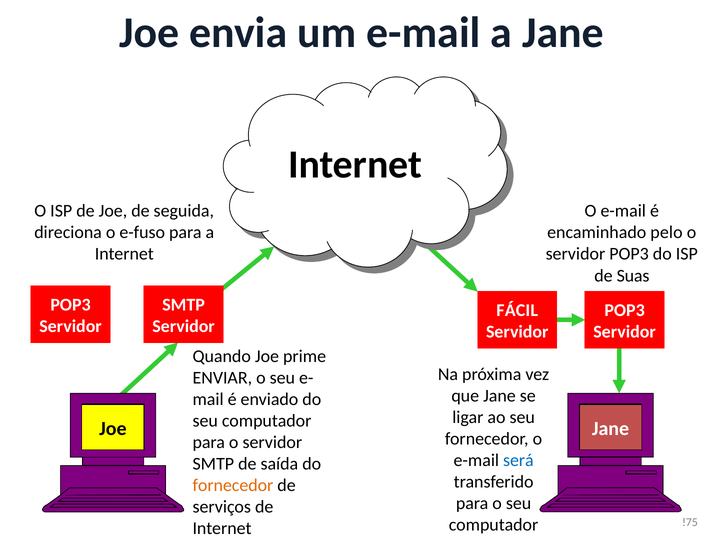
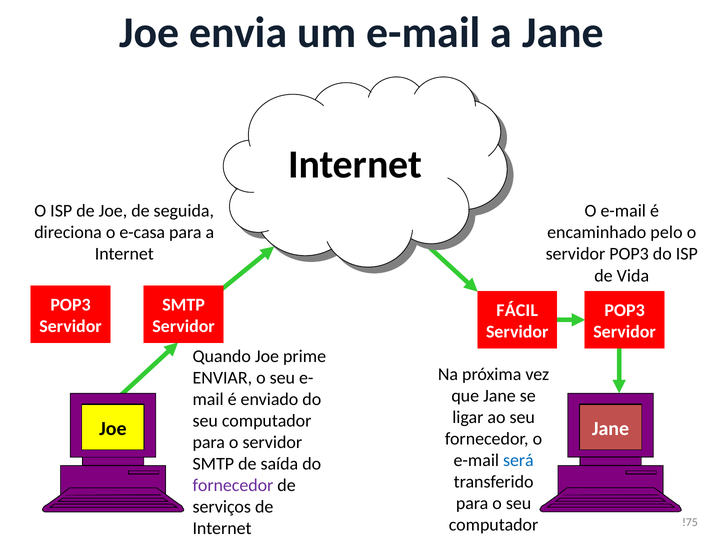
e-fuso: e-fuso -> e-casa (142, 233)
Suas: Suas -> Vida (633, 276)
fornecedor colour: orange -> purple (233, 486)
